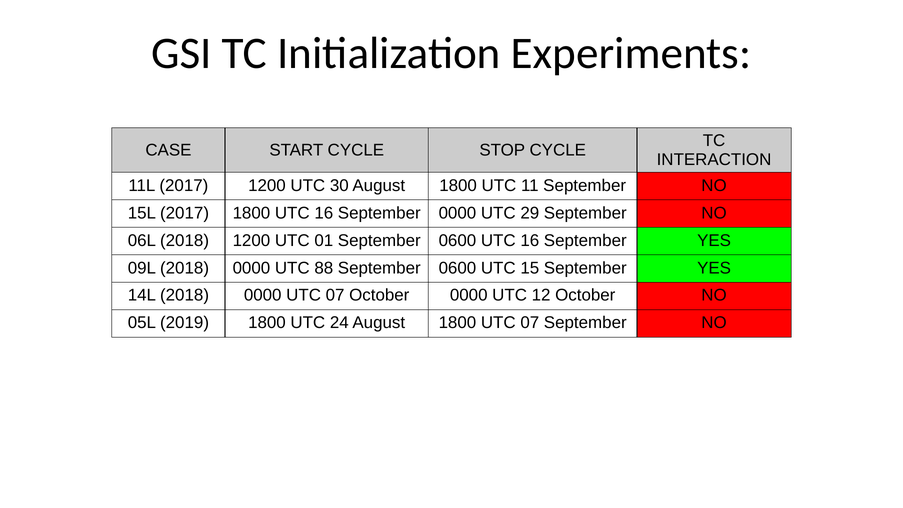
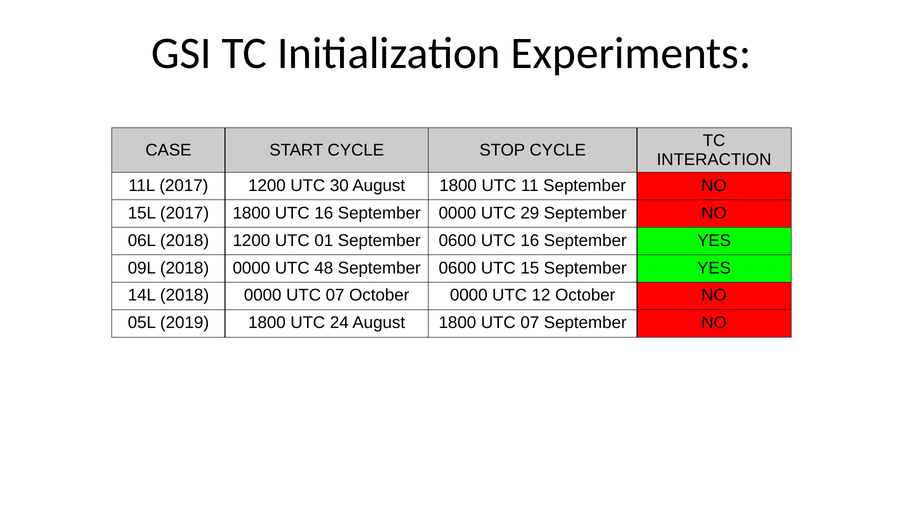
88: 88 -> 48 (324, 268)
